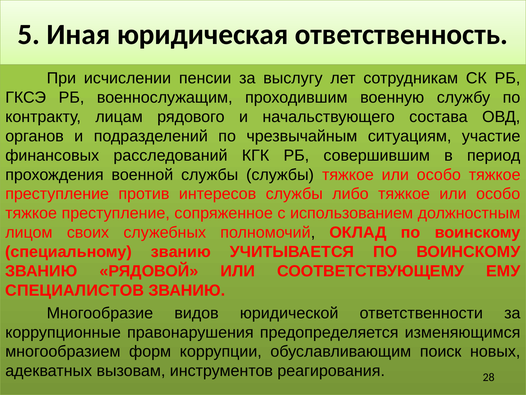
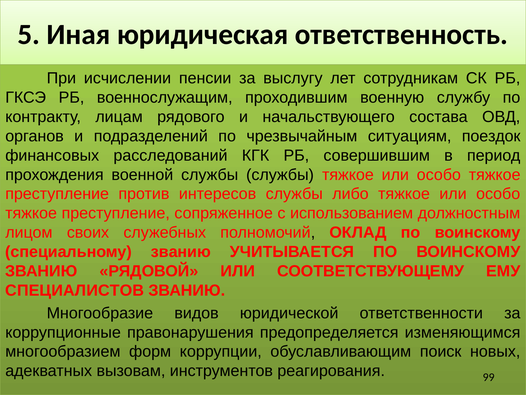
участие: участие -> поездок (491, 136)
28: 28 -> 99 (489, 377)
